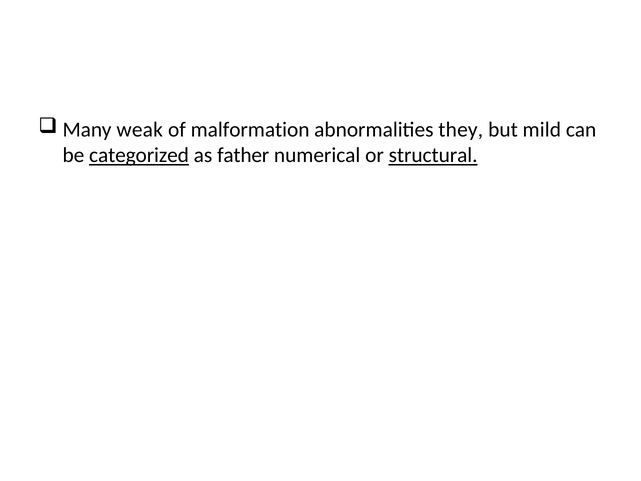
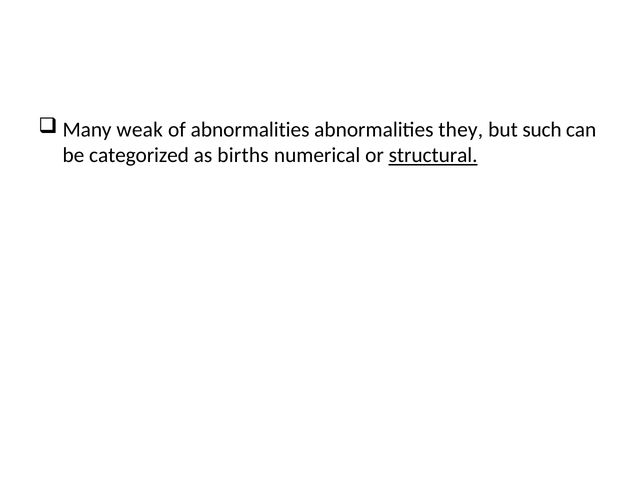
of malformation: malformation -> abnormalities (250, 130)
mild: mild -> such (542, 130)
categorized underline: present -> none (139, 155)
father: father -> births (243, 155)
